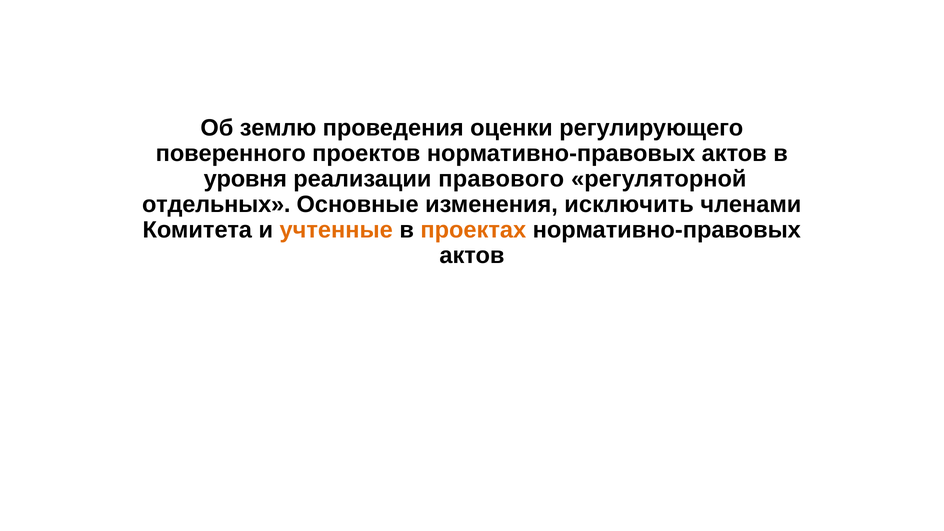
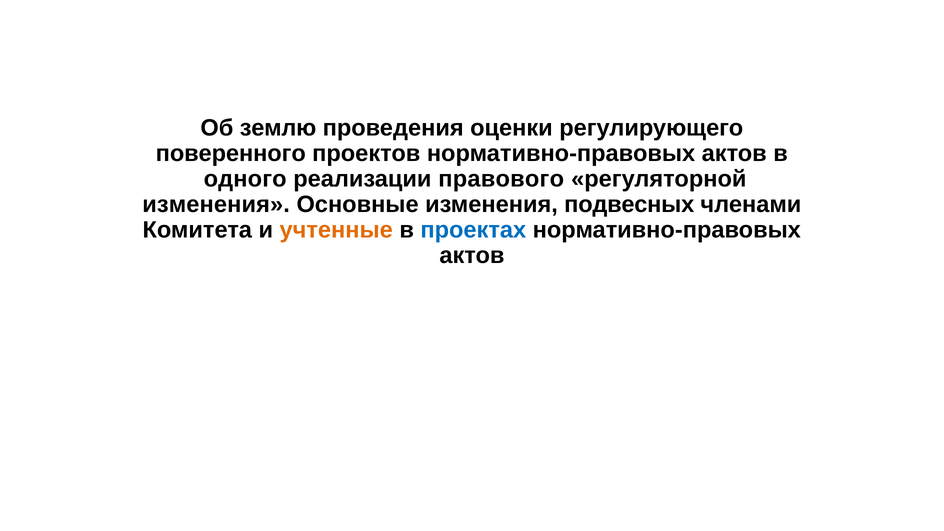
уровня: уровня -> одного (245, 179)
отдельных: отдельных -> изменения (216, 204)
исключить: исключить -> подвесных (629, 204)
проектах colour: orange -> blue (473, 230)
